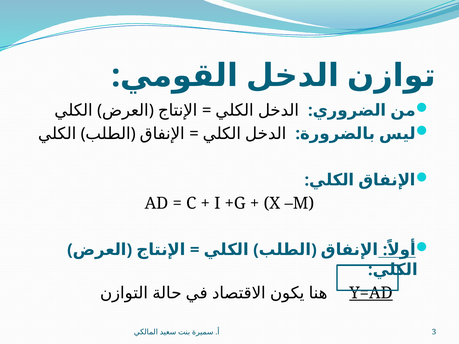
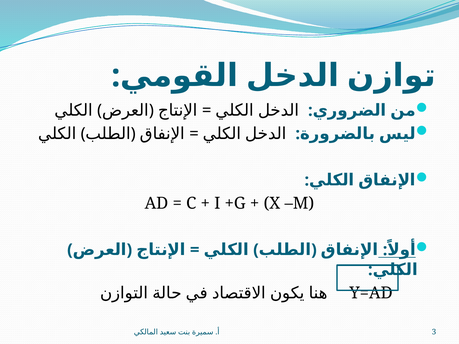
Y=AD underline: present -> none (371, 293)
